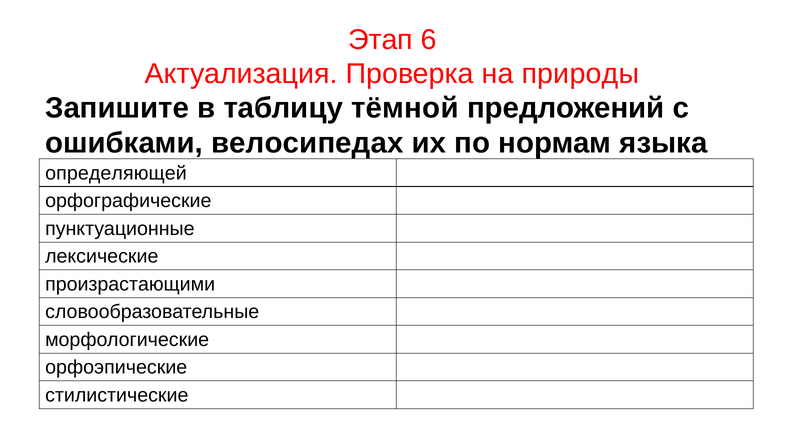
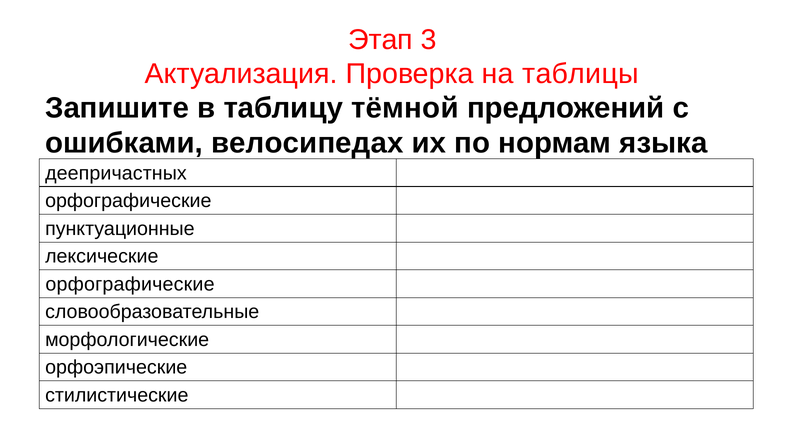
6: 6 -> 3 (429, 40)
природы: природы -> таблицы (580, 74)
определяющей: определяющей -> деепричастных (116, 173)
произрастающими: произрастающими -> орфографические (130, 284)
